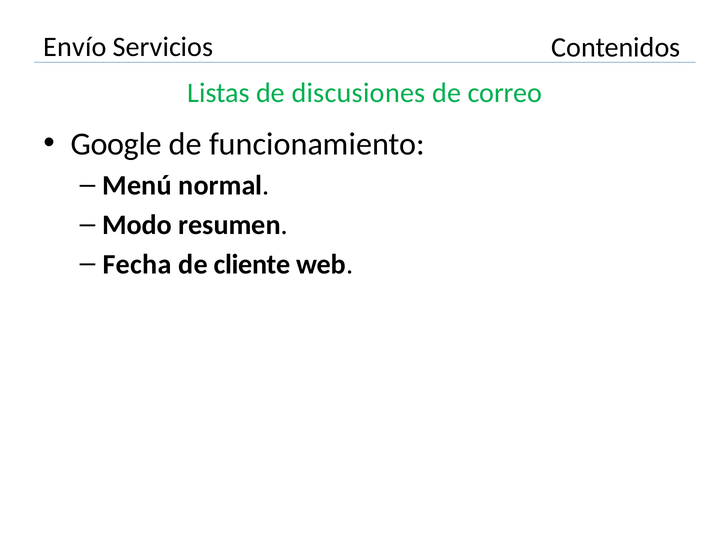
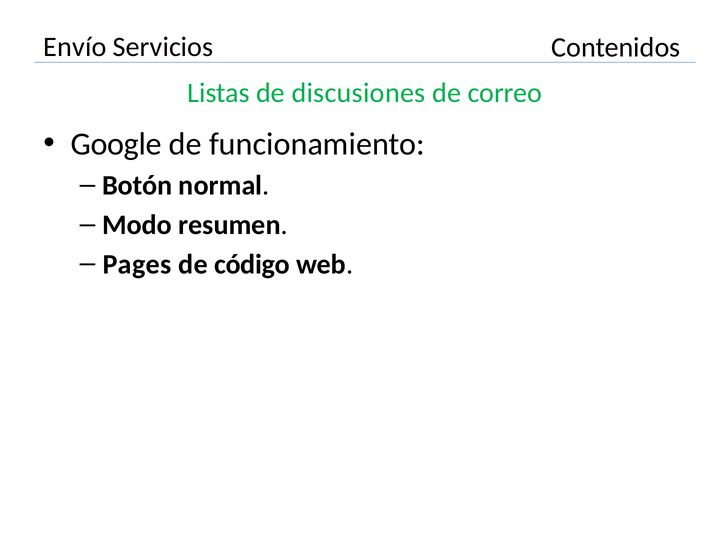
Menú: Menú -> Botón (137, 186)
Fecha: Fecha -> Pages (137, 264)
cliente: cliente -> código (252, 264)
